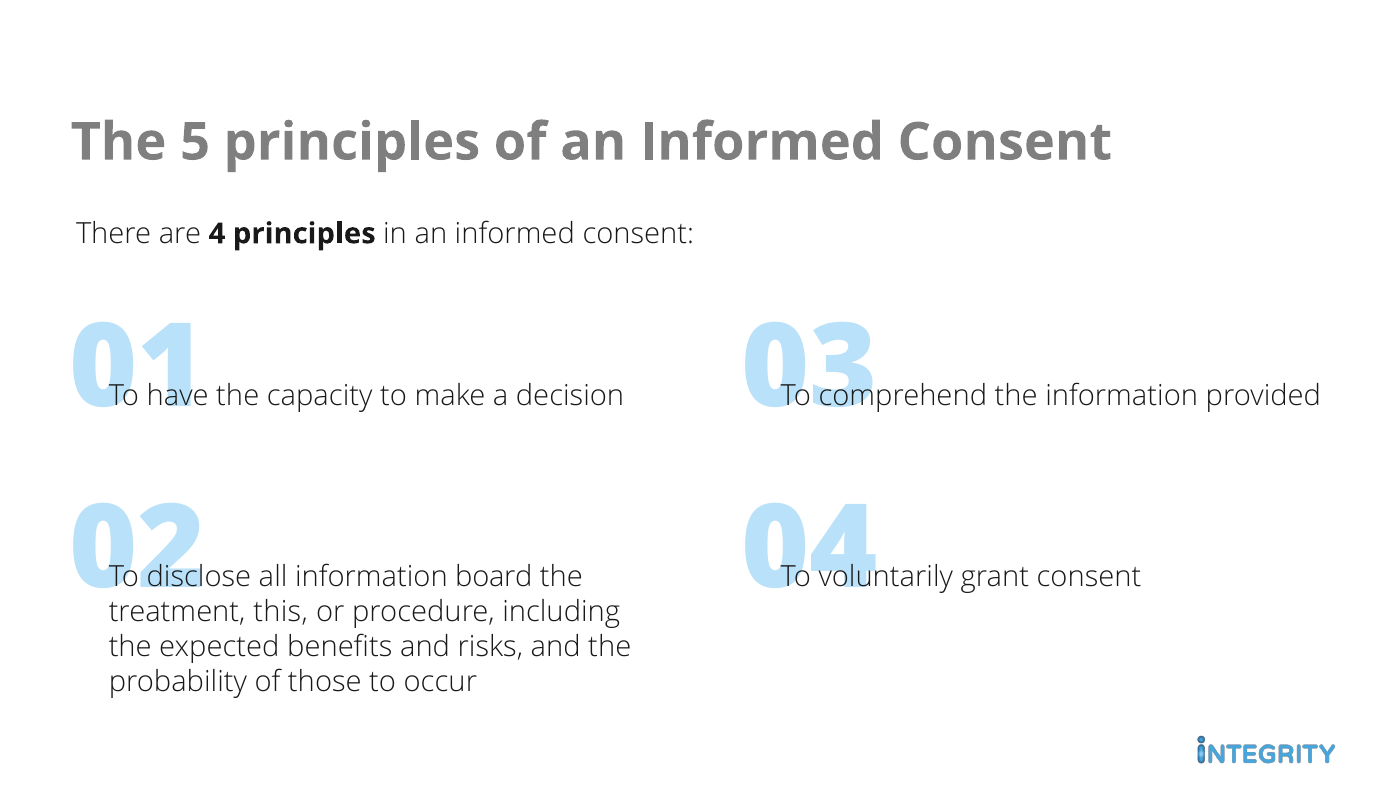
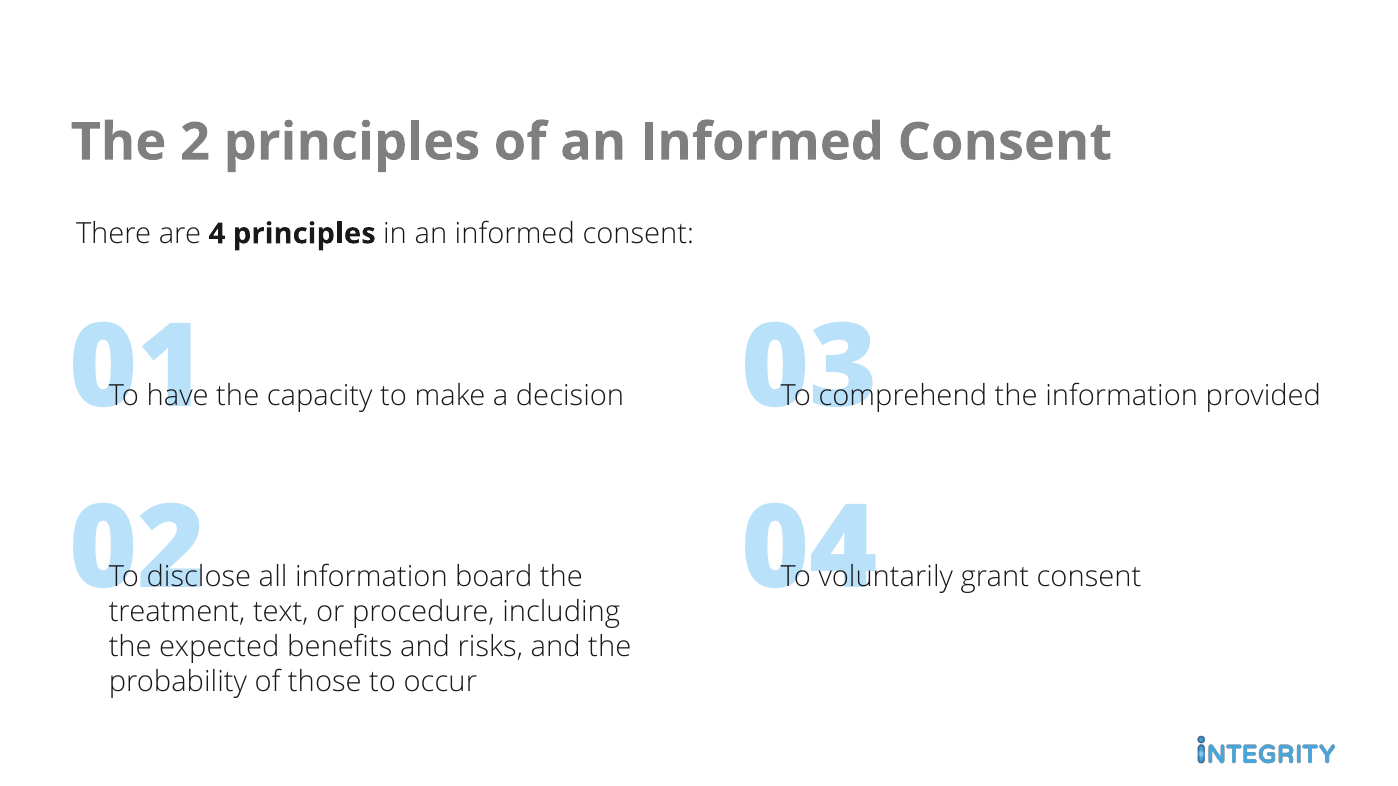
5: 5 -> 2 (195, 142)
this: this -> text (281, 612)
